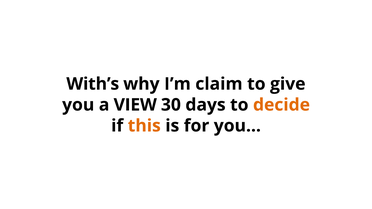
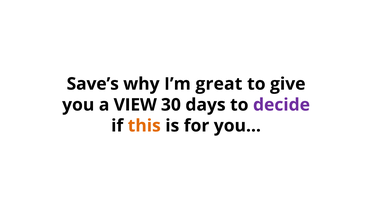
With’s: With’s -> Save’s (93, 84)
claim: claim -> great (219, 84)
decide colour: orange -> purple (282, 105)
